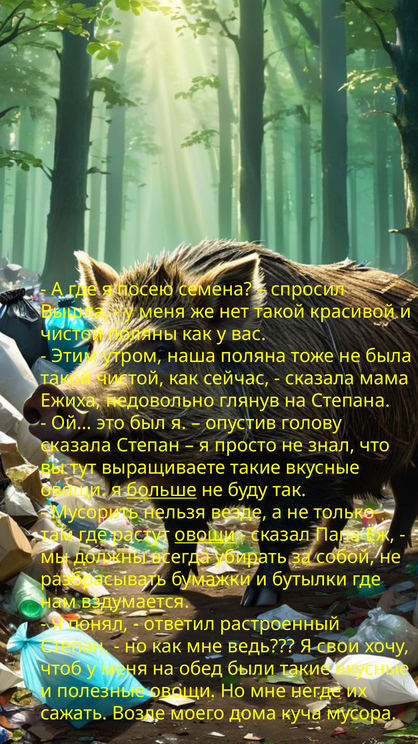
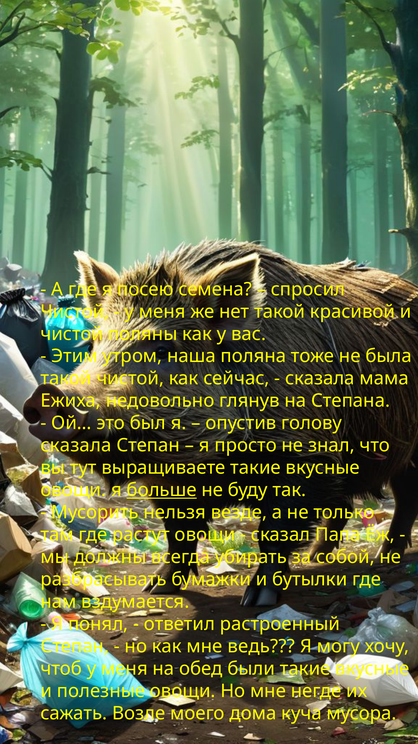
Вышла: Вышла -> Чистой (75, 311)
овощи underline: present -> none (205, 534)
свои: свои -> могу (338, 646)
